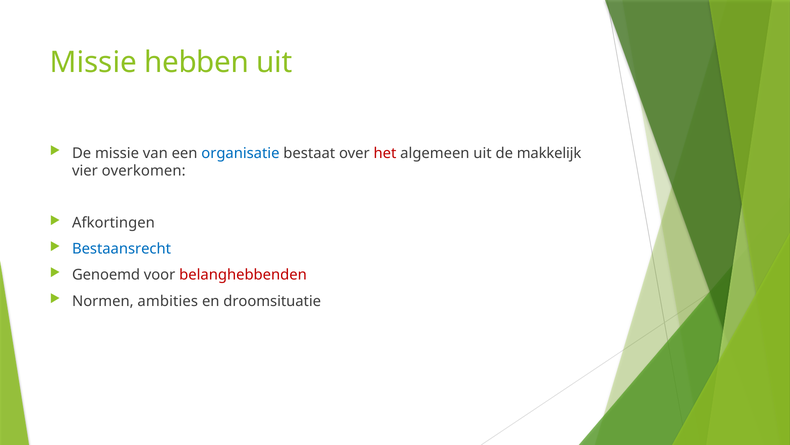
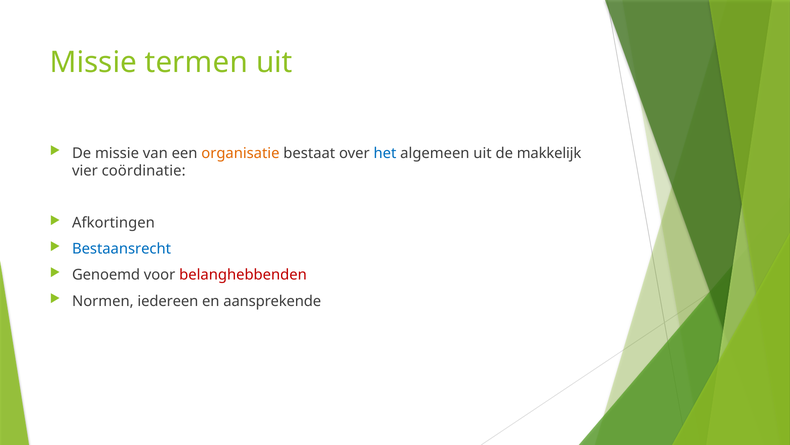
hebben: hebben -> termen (196, 62)
organisatie colour: blue -> orange (240, 153)
het colour: red -> blue (385, 153)
overkomen: overkomen -> coördinatie (144, 171)
ambities: ambities -> iedereen (168, 301)
droomsituatie: droomsituatie -> aansprekende (272, 301)
